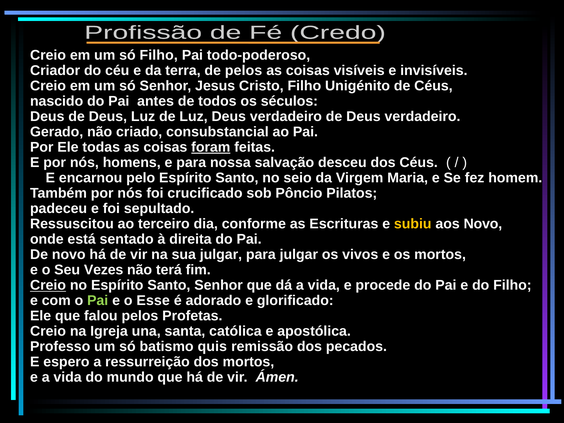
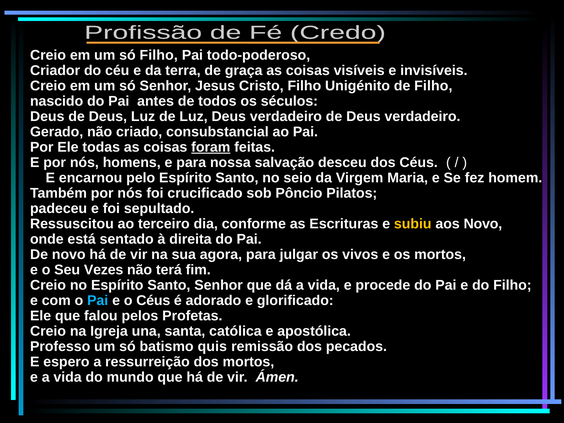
de pelos: pelos -> graça (244, 70)
de Céus: Céus -> Filho (433, 86)
sua julgar: julgar -> agora (221, 255)
Creio underline: present -> none (48, 285)
Pai colour: light green -> light blue (98, 301)
o Esse: Esse -> Céus (153, 301)
